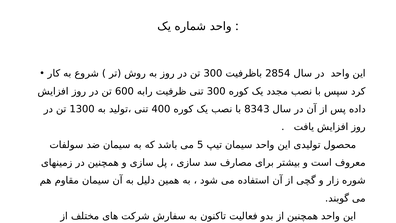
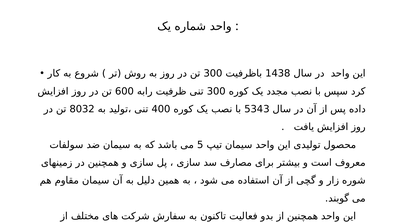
2854: 2854 -> 1438 (278, 73)
1300: 1300 -> 8032 (82, 109)
8343: 8343 -> 5343 (257, 109)
